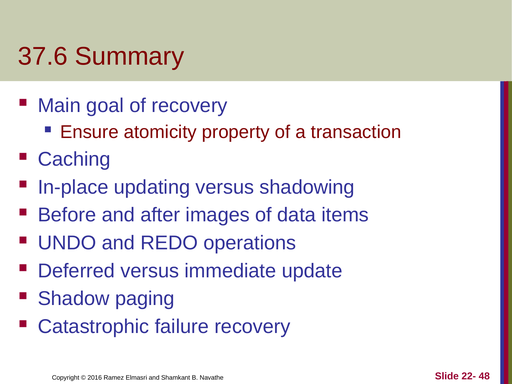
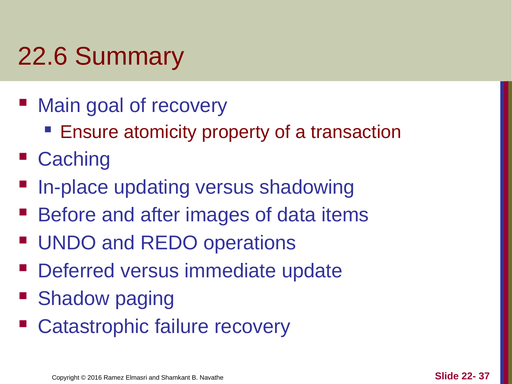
37.6: 37.6 -> 22.6 (43, 56)
48: 48 -> 37 (484, 376)
